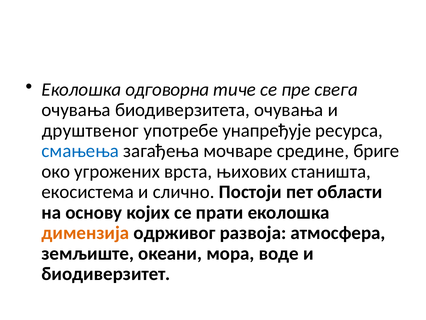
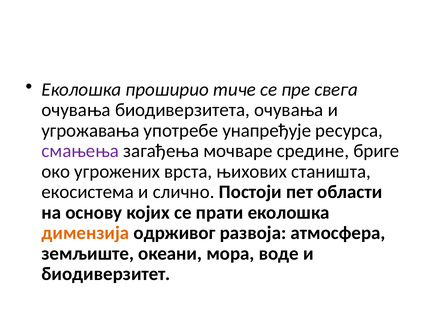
одговорна: одговорна -> проширио (167, 89)
друштвеног: друштвеног -> угрожавања (91, 130)
смањења colour: blue -> purple (80, 151)
